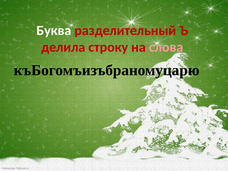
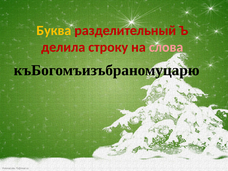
Буква colour: white -> yellow (54, 30)
